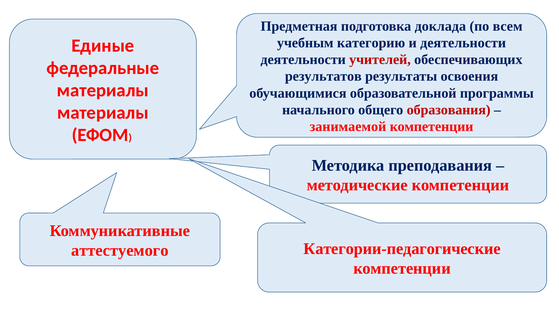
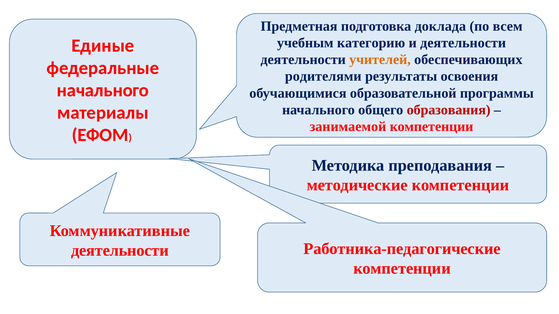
учителей colour: red -> orange (380, 60)
результатов: результатов -> родителями (323, 76)
материалы: материалы -> начального (103, 91)
Категории-педагогические: Категории-педагогические -> Работника-педагогические (402, 249)
аттестуемого: аттестуемого -> деятельности (120, 251)
